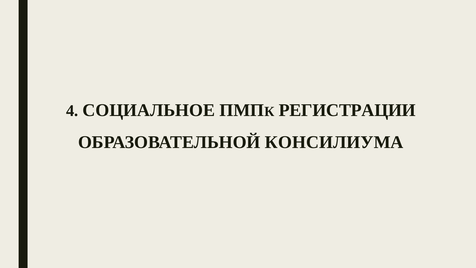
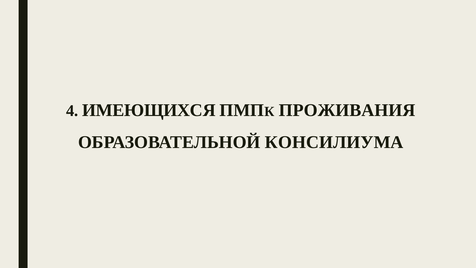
СОЦИАЛЬНОЕ: СОЦИАЛЬНОЕ -> ИМЕЮЩИХСЯ (149, 110)
РЕГИСТРАЦИИ: РЕГИСТРАЦИИ -> ПРОЖИВАНИЯ (347, 110)
